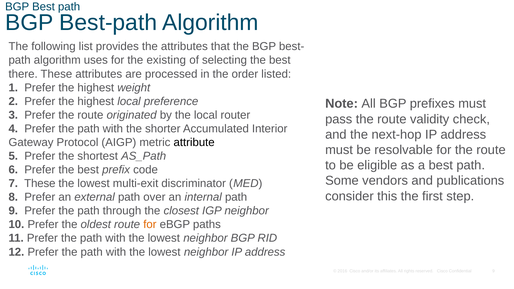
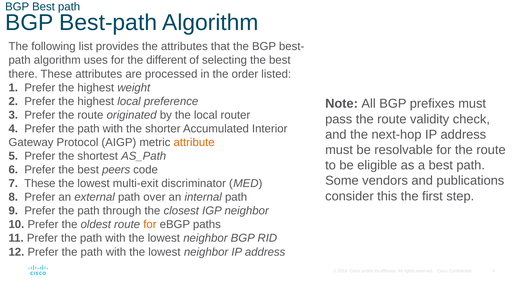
existing: existing -> different (166, 60)
attribute colour: black -> orange (194, 142)
prefix: prefix -> peers (116, 170)
